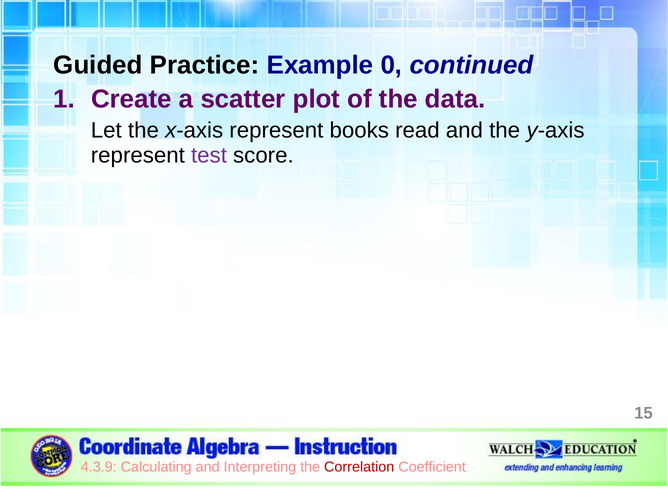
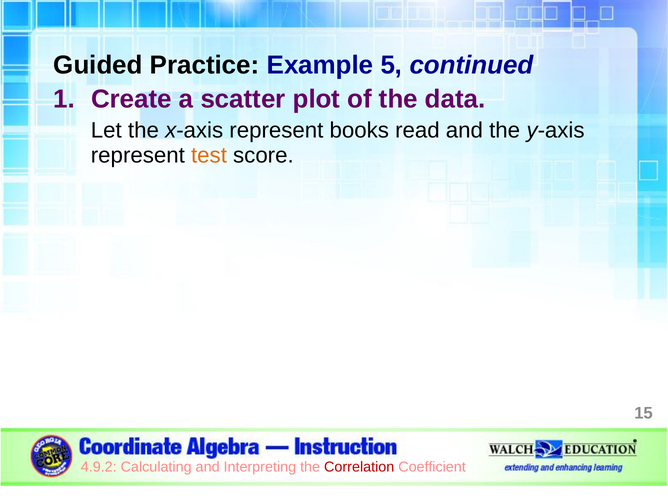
0: 0 -> 5 (391, 65)
test colour: purple -> orange (209, 155)
4.3.9: 4.3.9 -> 4.9.2 (99, 467)
